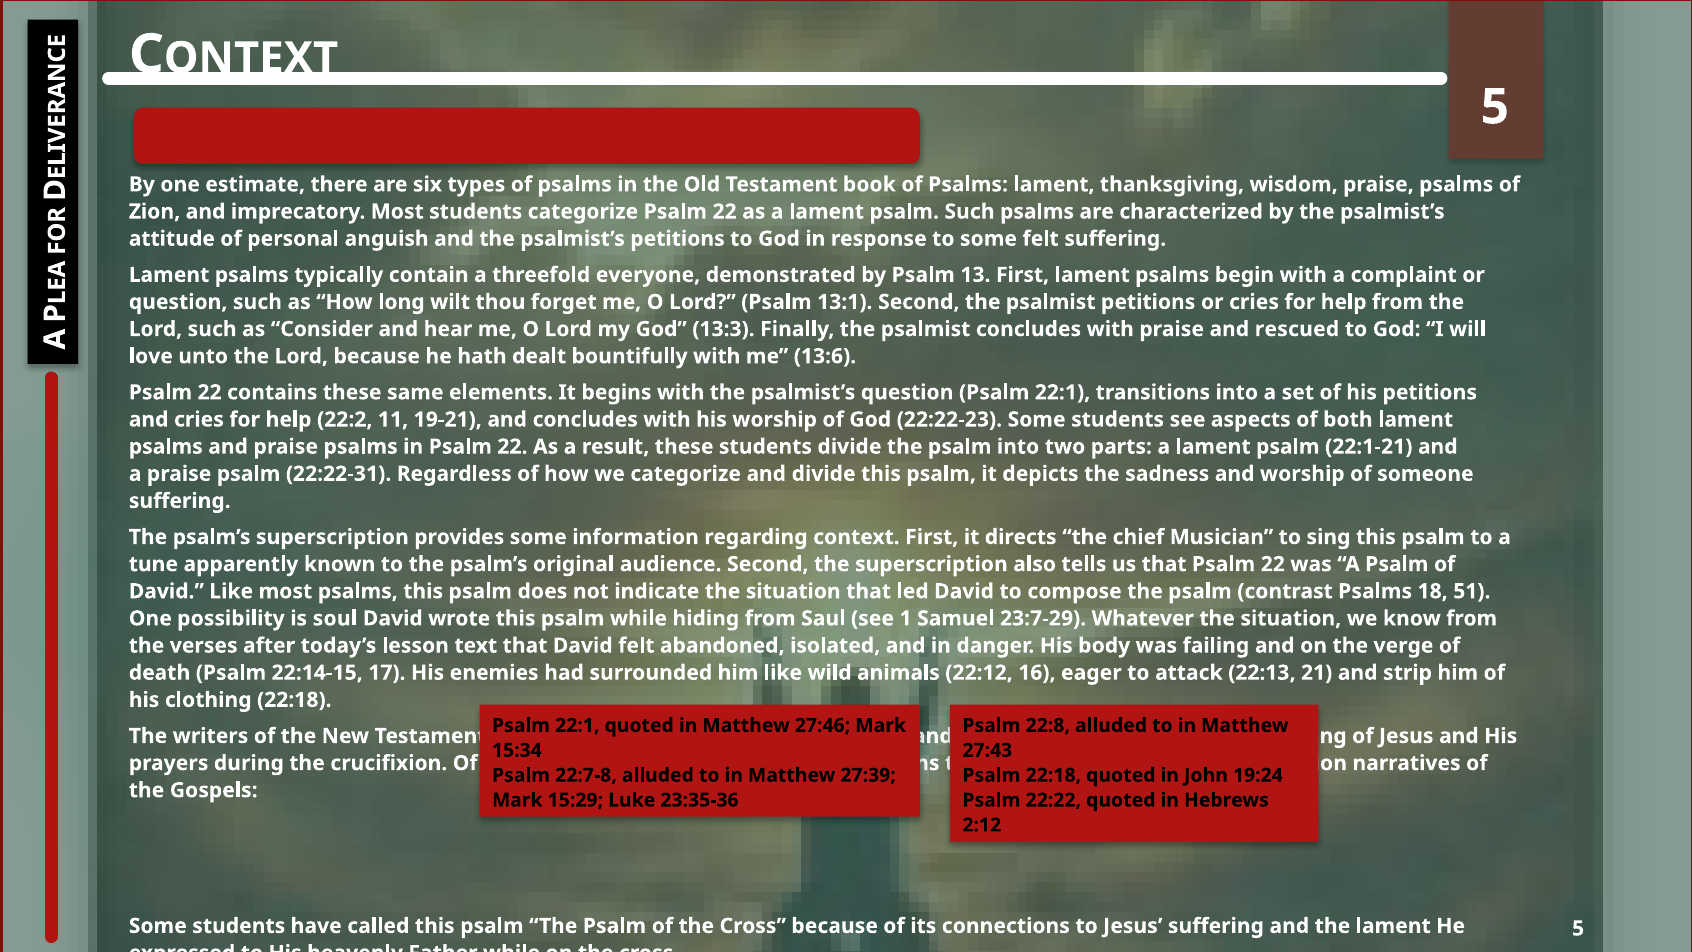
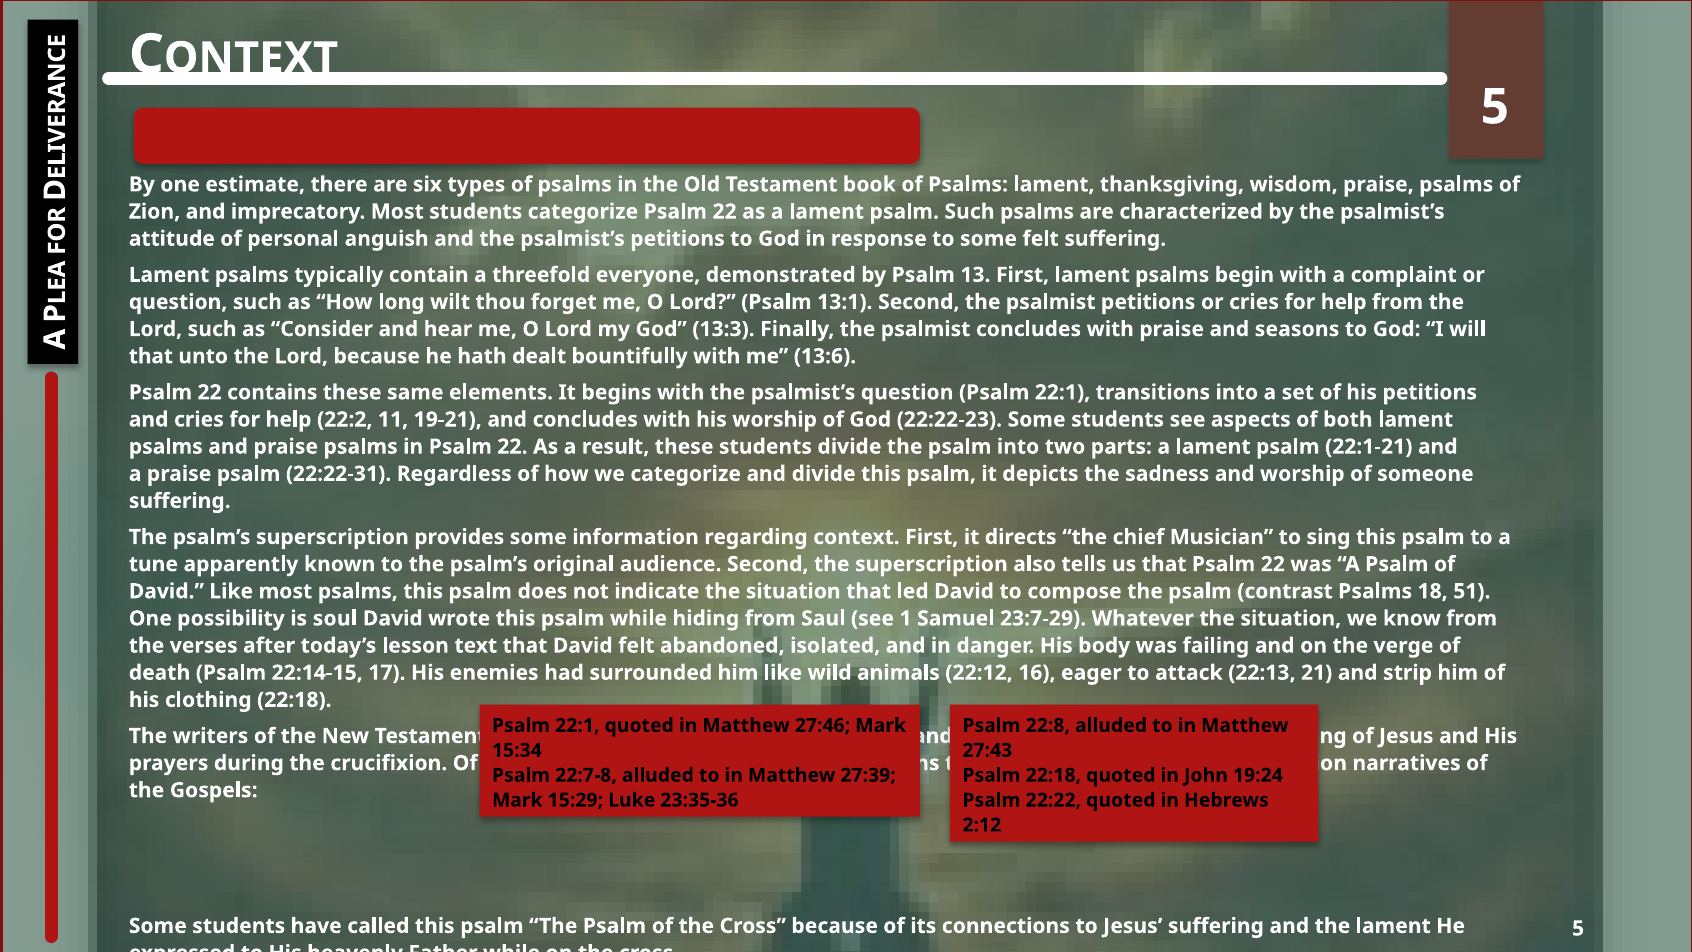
rescued: rescued -> seasons (1297, 329)
love: love -> that (151, 356)
